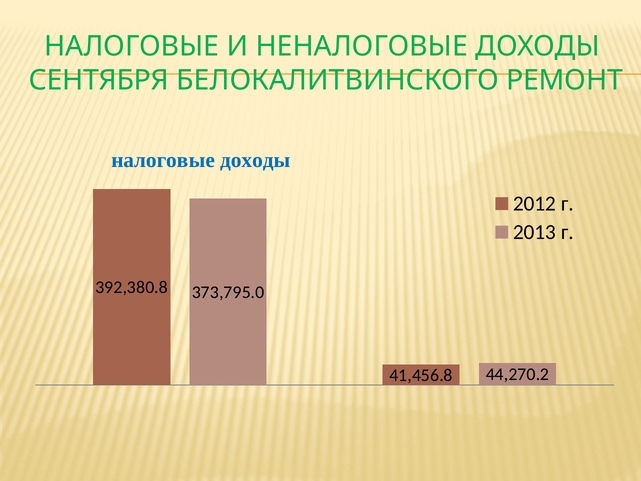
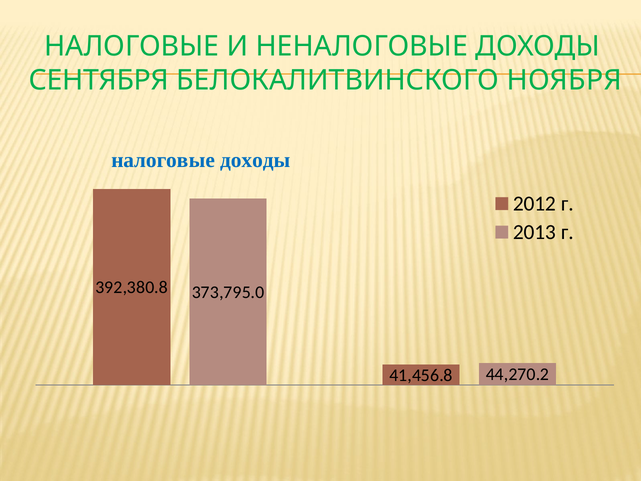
РЕМОНТ: РЕМОНТ -> НОЯБРЯ (564, 80)
